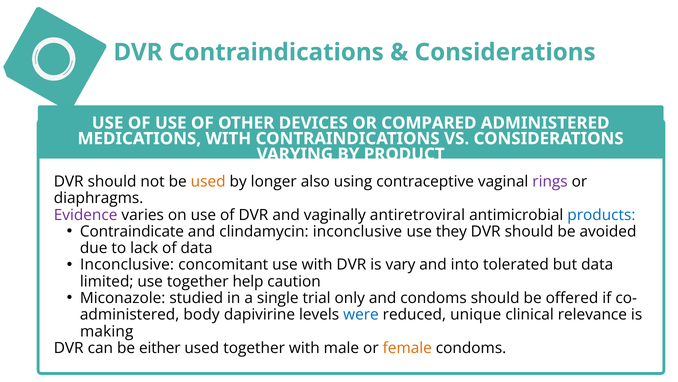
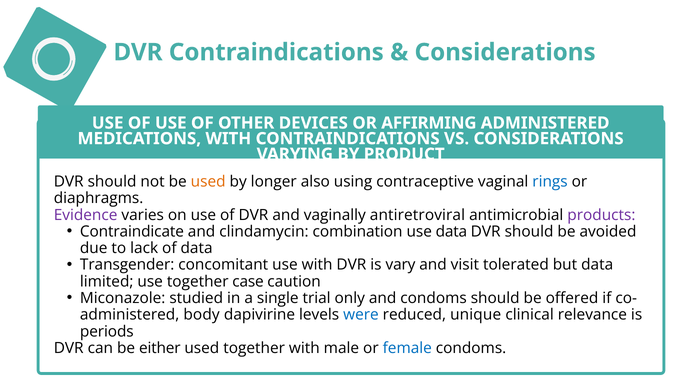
COMPARED: COMPARED -> AFFIRMING (429, 123)
rings colour: purple -> blue (550, 181)
products colour: blue -> purple (601, 215)
clindamycin inconclusive: inconclusive -> combination (358, 231)
use they: they -> data (451, 231)
Inconclusive: Inconclusive -> Transgender (127, 264)
into: into -> visit (465, 264)
help: help -> case (248, 281)
making: making -> periods (107, 331)
female colour: orange -> blue (407, 348)
